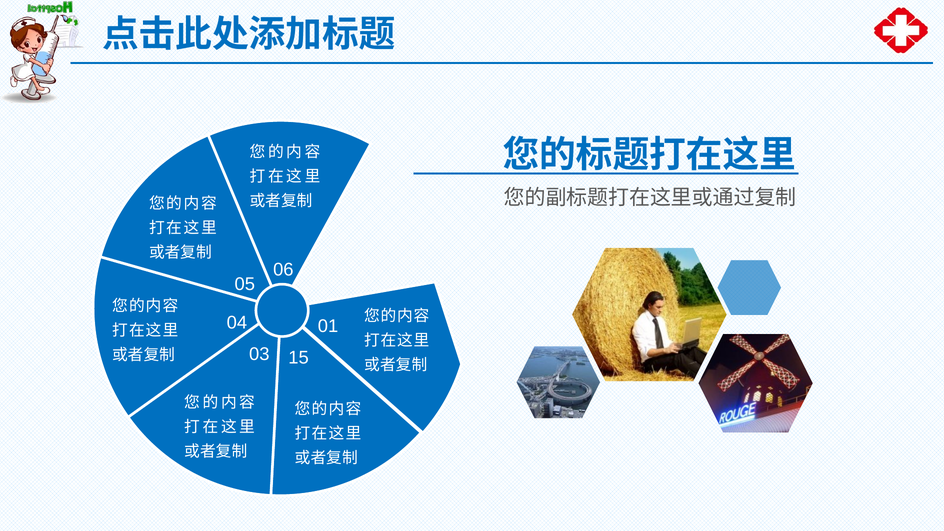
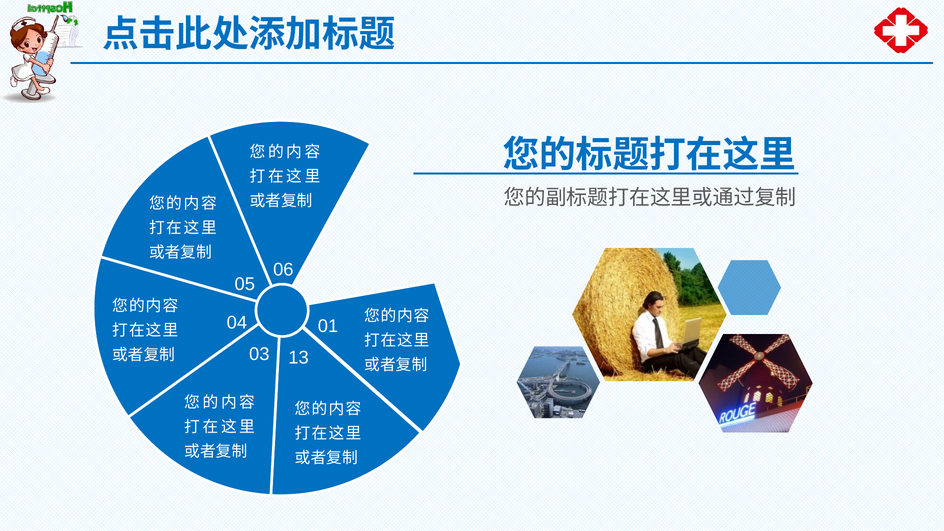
15: 15 -> 13 (299, 357)
